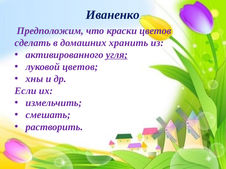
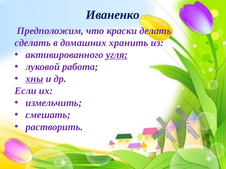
краски цветов: цветов -> делать (155, 31)
луковой цветов: цветов -> работа (80, 67)
хны underline: none -> present (34, 79)
